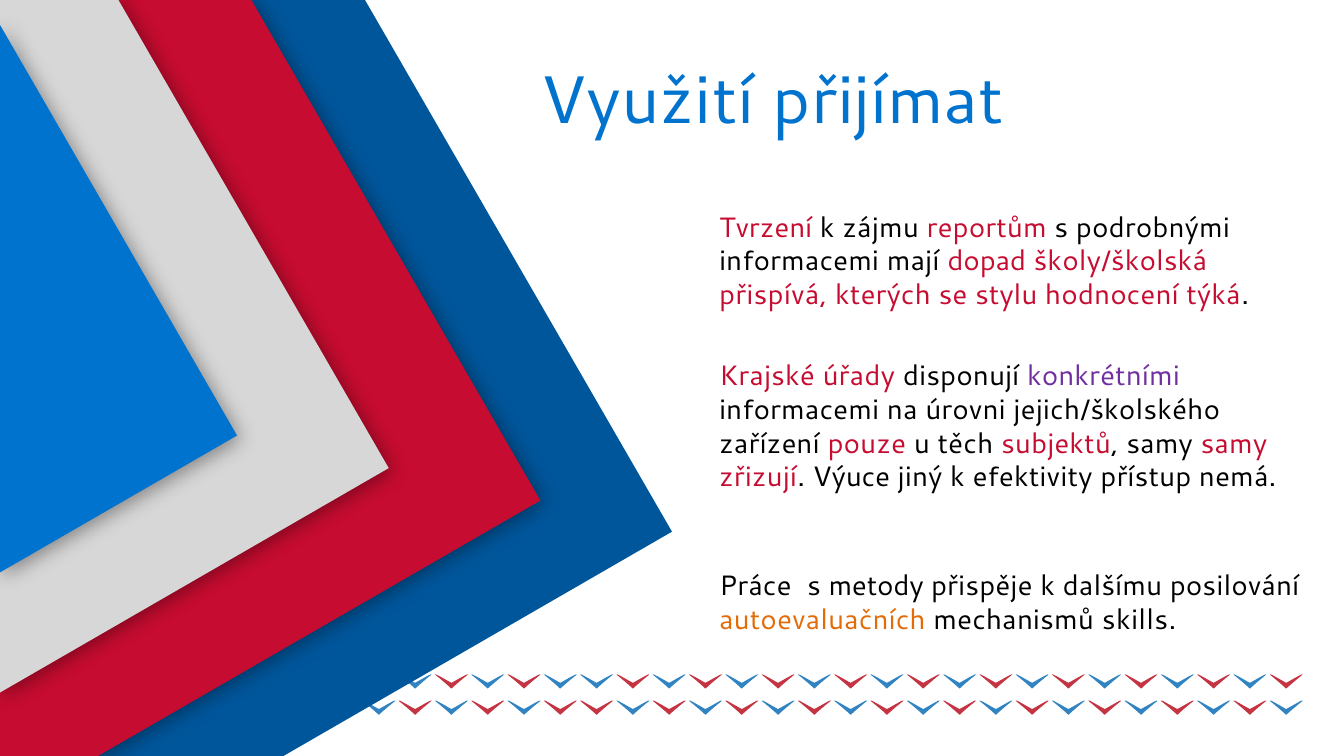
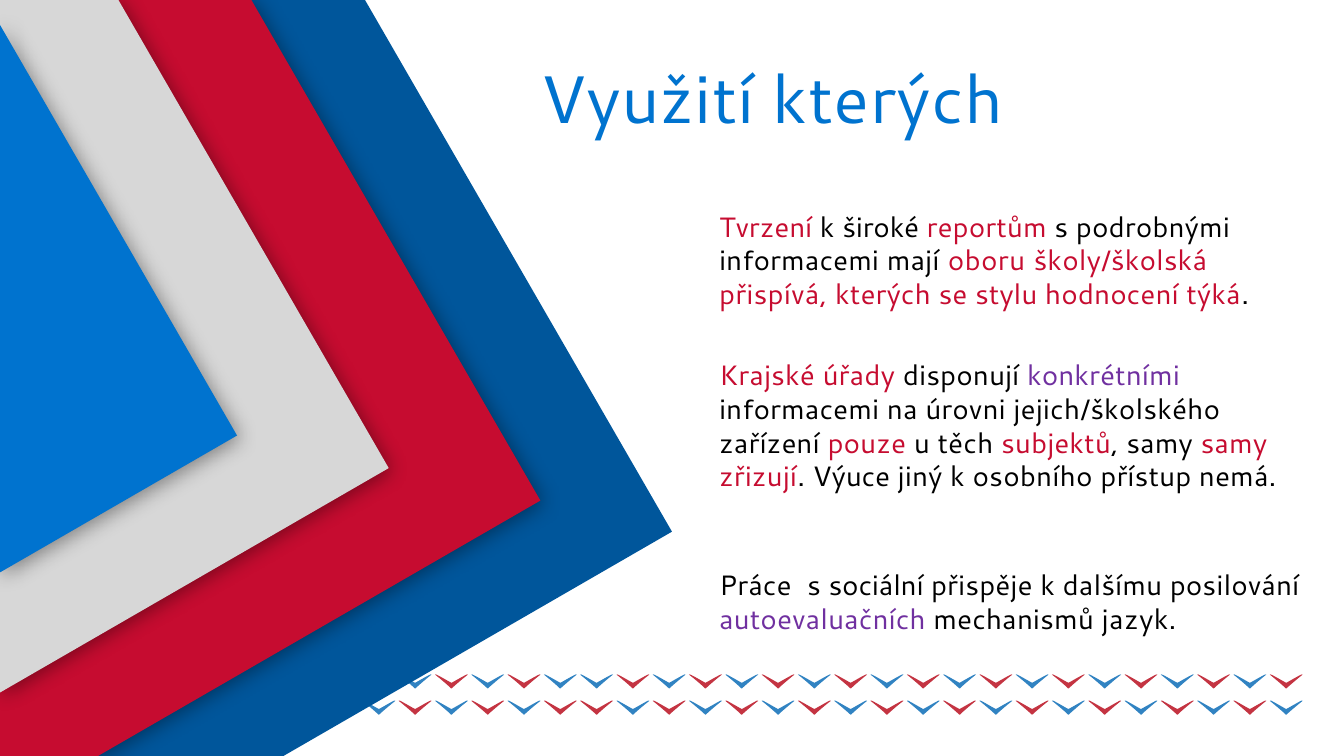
Využití přijímat: přijímat -> kterých (888, 101)
zájmu: zájmu -> široké (881, 228)
dopad: dopad -> oboru (987, 262)
efektivity: efektivity -> osobního (1033, 478)
metody: metody -> sociální (876, 586)
autoevaluačních colour: orange -> purple (822, 620)
skills: skills -> jazyk (1139, 620)
